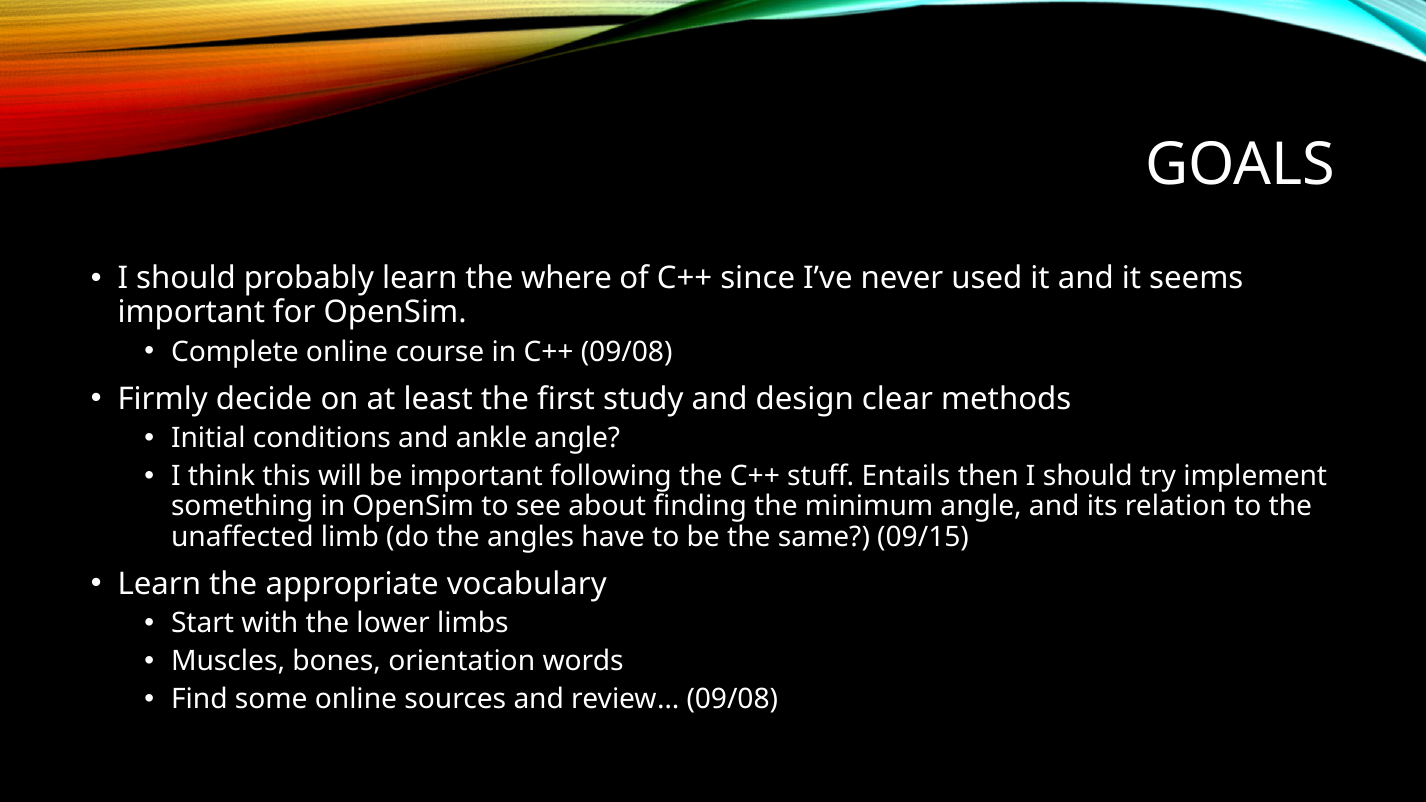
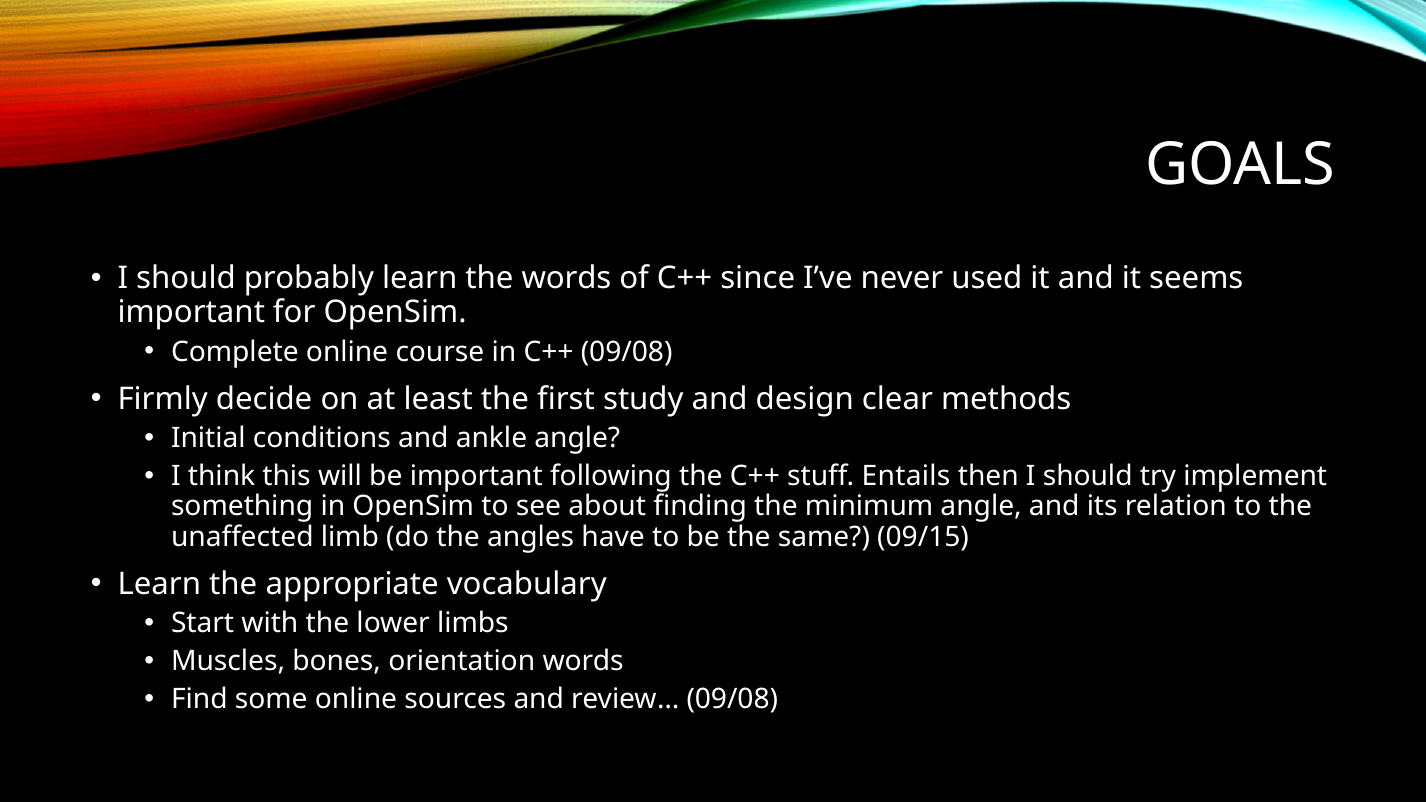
the where: where -> words (566, 279)
